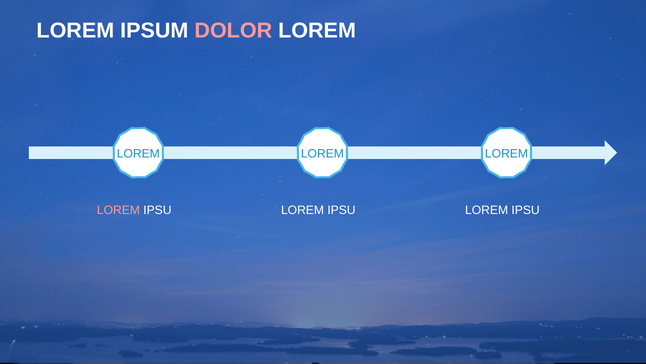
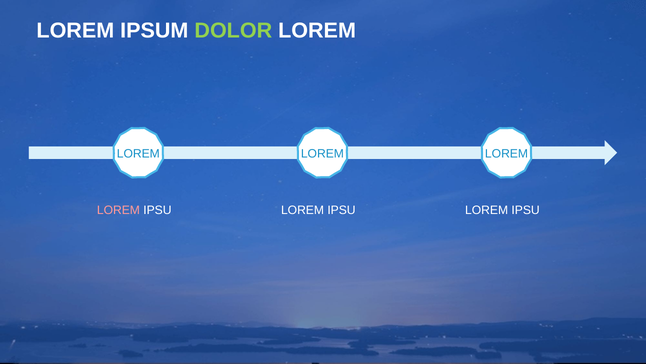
DOLOR colour: pink -> light green (233, 31)
